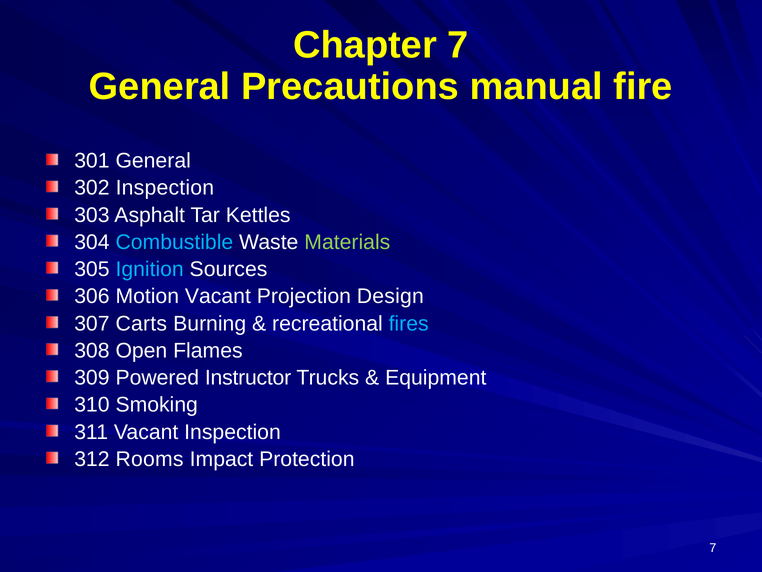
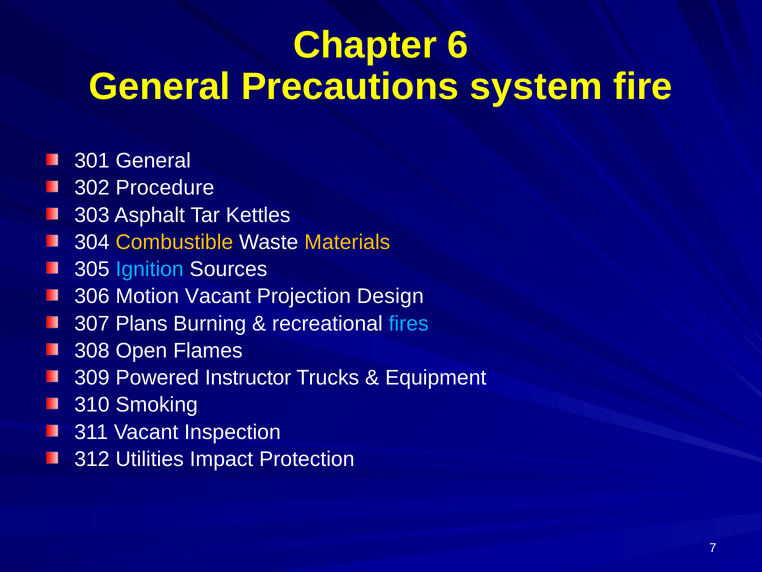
Chapter 7: 7 -> 6 (458, 45)
manual: manual -> system (536, 86)
302 Inspection: Inspection -> Procedure (165, 188)
Combustible colour: light blue -> yellow (174, 242)
Materials colour: light green -> yellow (347, 242)
Carts: Carts -> Plans (142, 323)
Rooms: Rooms -> Utilities (150, 459)
